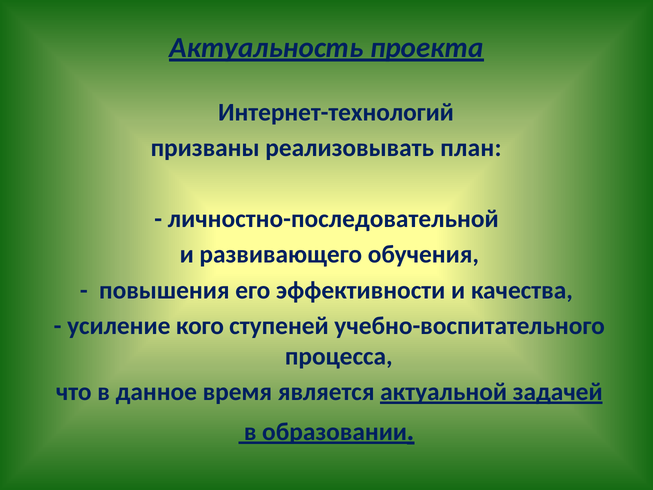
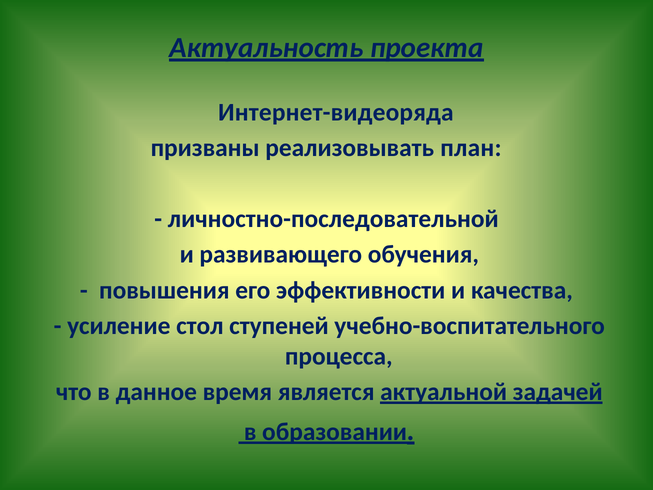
Интернет-технологий: Интернет-технологий -> Интернет-видеоряда (336, 112)
кого: кого -> стол (200, 326)
